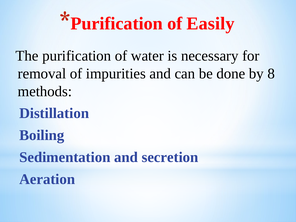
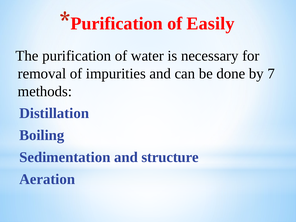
8: 8 -> 7 (271, 74)
secretion: secretion -> structure (170, 157)
